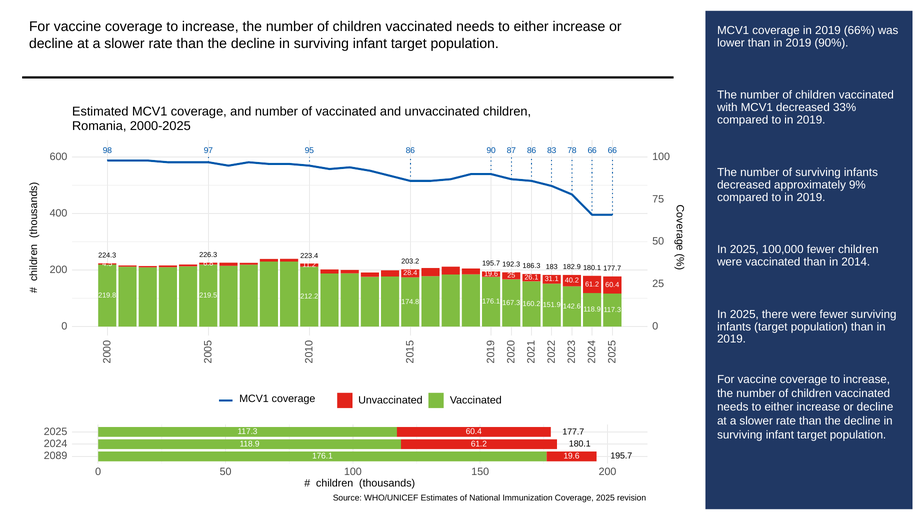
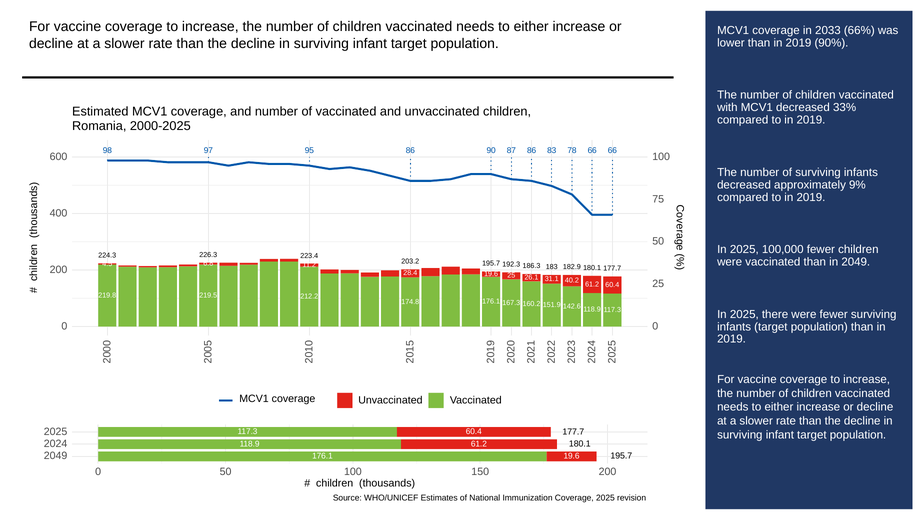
coverage in 2019: 2019 -> 2033 (828, 30)
in 2014: 2014 -> 2049 (856, 262)
2089: 2089 -> 2049 (56, 456)
